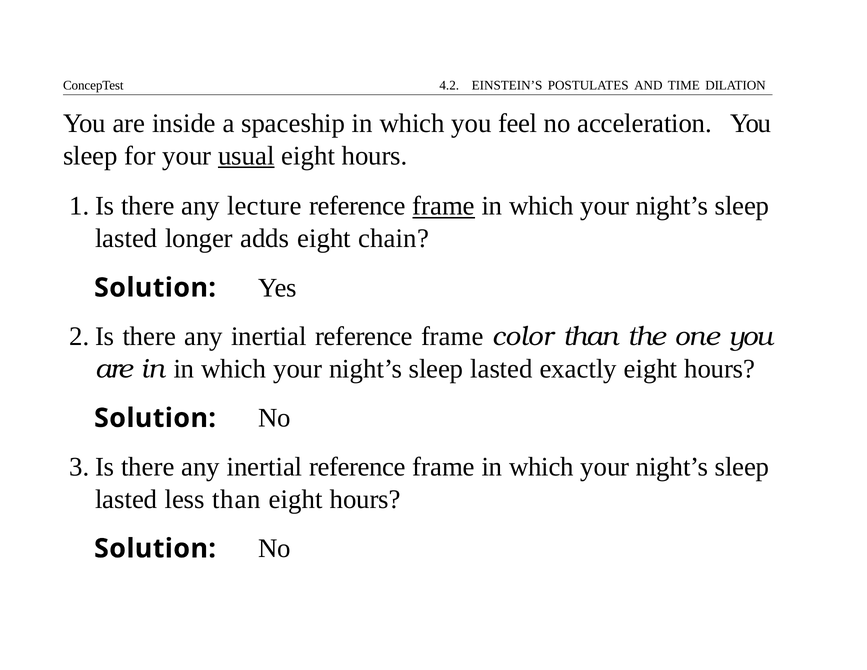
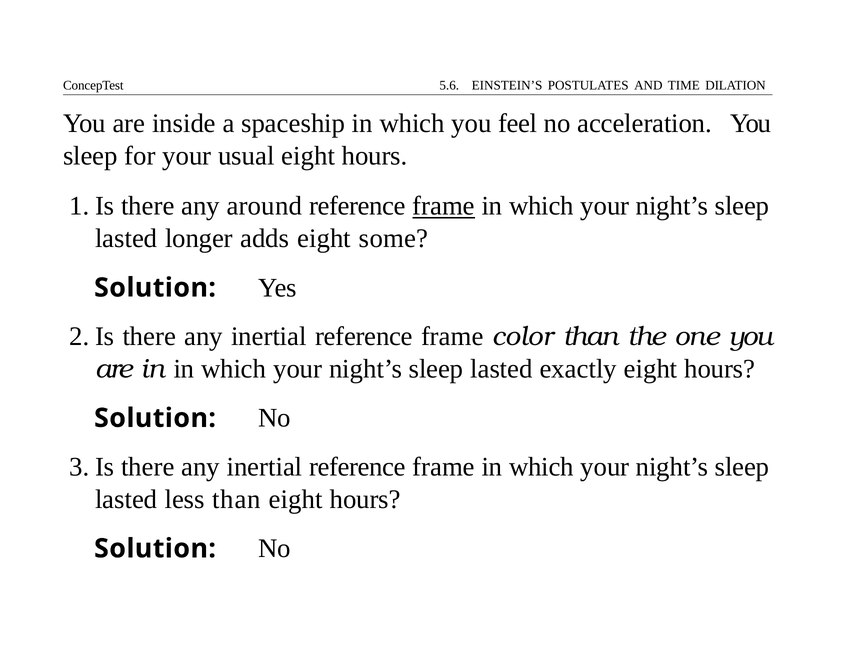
4.2: 4.2 -> 5.6 (449, 86)
usual underline: present -> none (246, 156)
lecture: lecture -> around (264, 206)
chain: chain -> some (394, 239)
